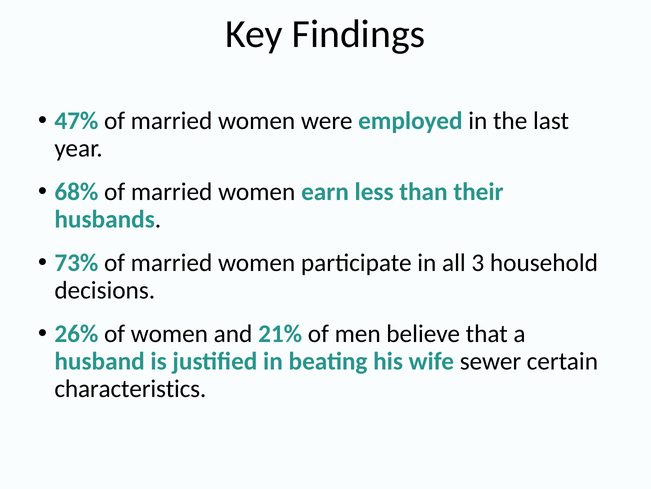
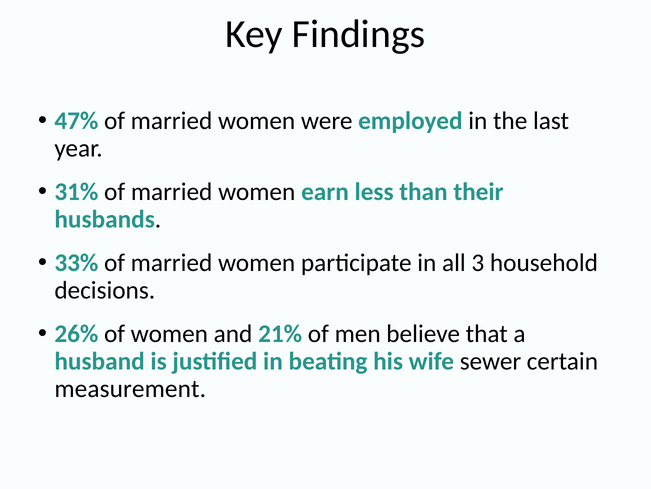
68%: 68% -> 31% (76, 192)
73%: 73% -> 33% (76, 263)
characteristics: characteristics -> measurement (130, 388)
